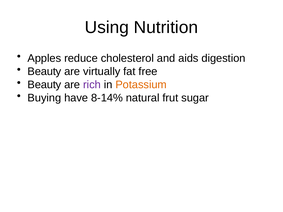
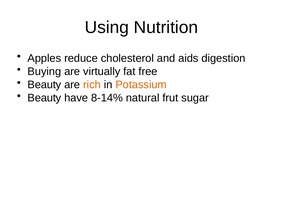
Beauty: Beauty -> Buying (44, 72)
rich colour: purple -> orange (92, 85)
Buying: Buying -> Beauty (44, 98)
